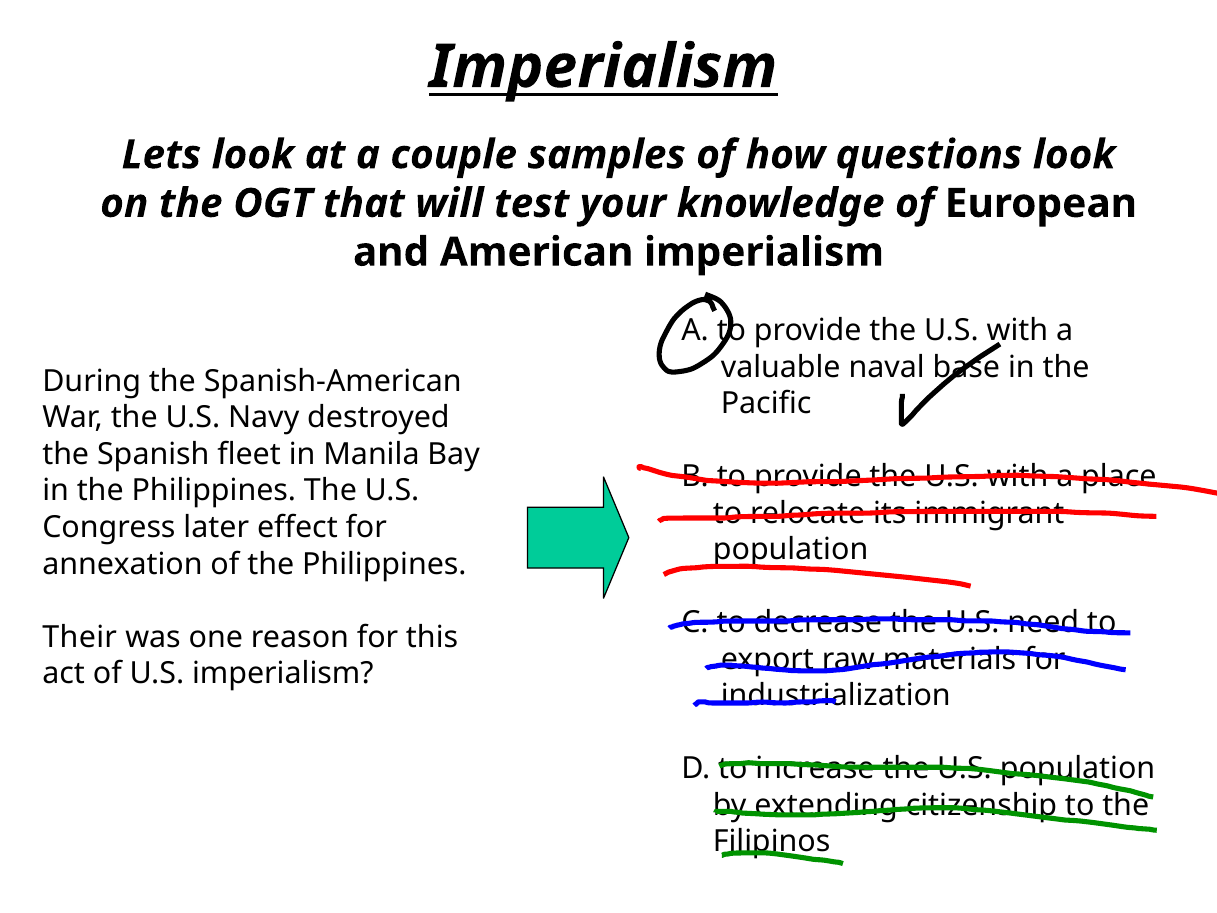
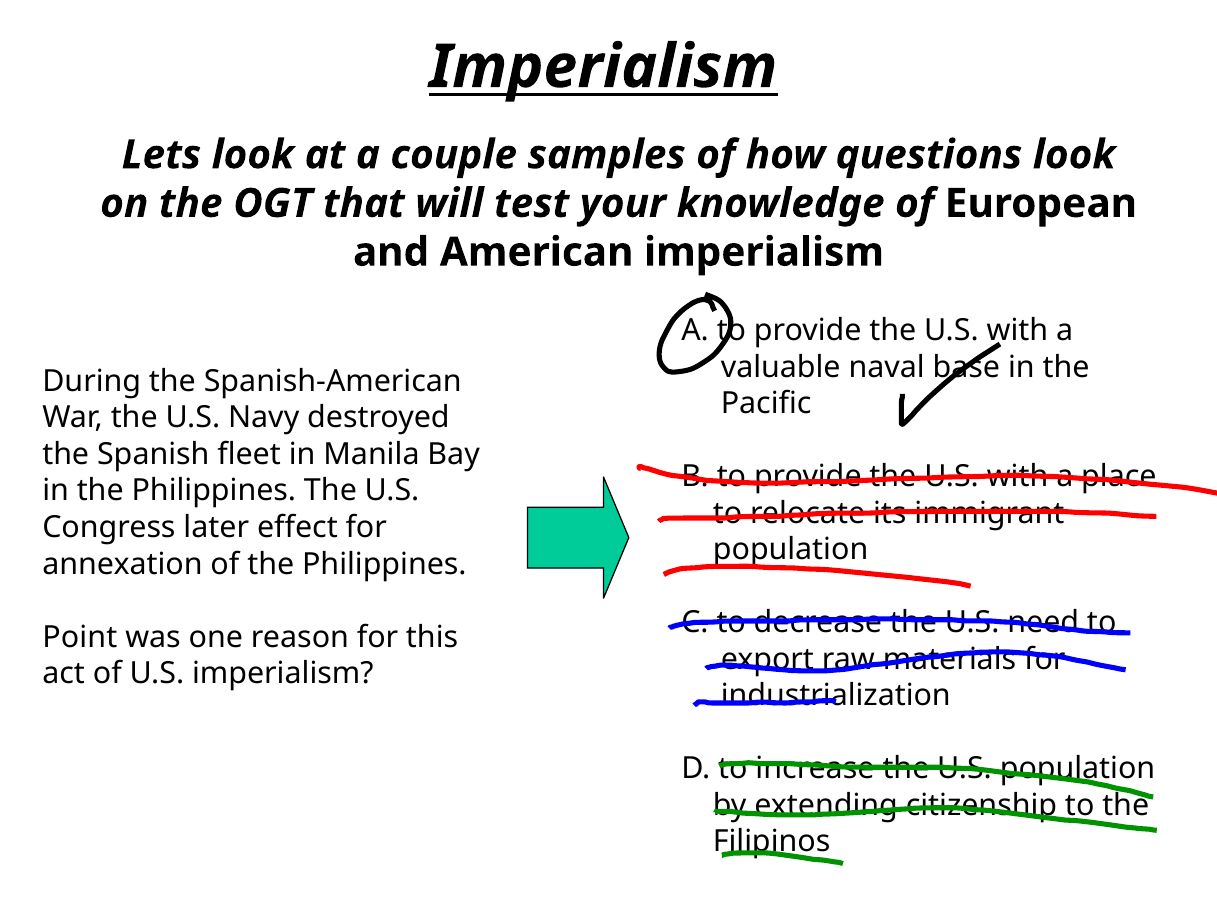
Their: Their -> Point (80, 637)
